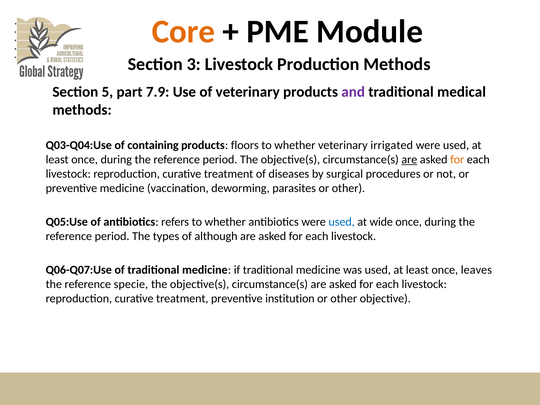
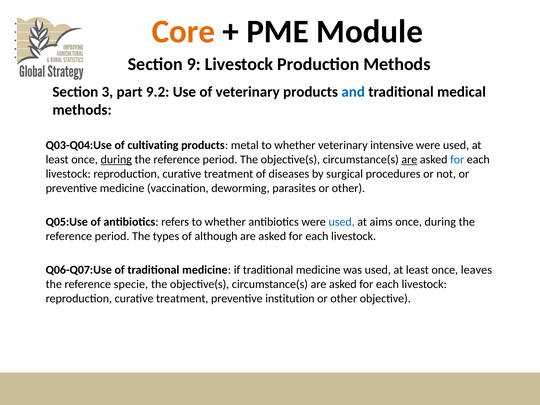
3: 3 -> 9 (194, 64)
5: 5 -> 3 (107, 92)
7.9: 7.9 -> 9.2 (158, 92)
and colour: purple -> blue (353, 92)
containing: containing -> cultivating (153, 145)
floors: floors -> metal (245, 145)
irrigated: irrigated -> intensive (392, 145)
during underline: none -> present (116, 159)
for colour: orange -> blue (457, 159)
wide: wide -> aims (381, 222)
